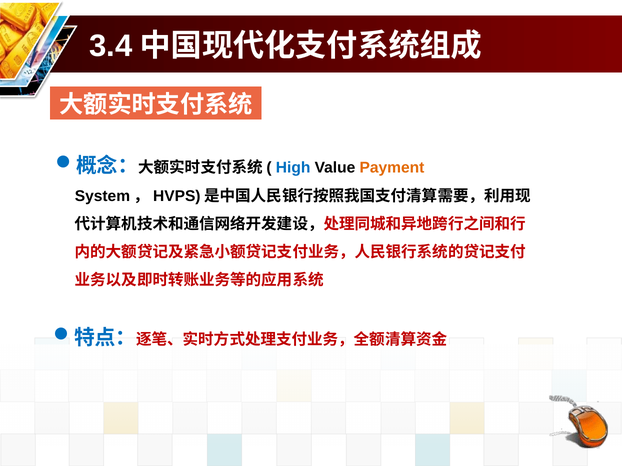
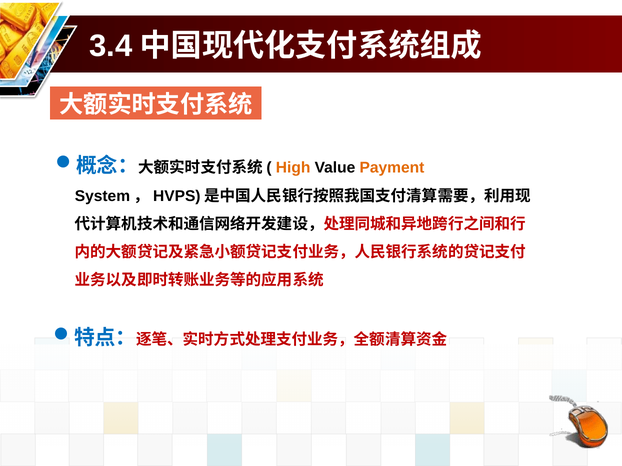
High colour: blue -> orange (293, 168)
